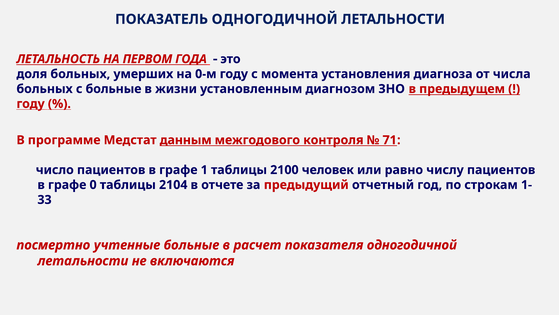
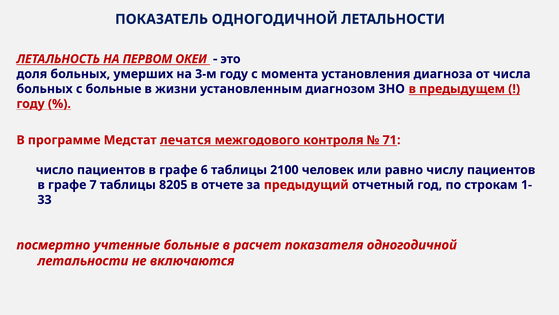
ГОДА: ГОДА -> ОКЕИ (191, 59)
0-м: 0-м -> 3-м (206, 74)
данным: данным -> лечатся (186, 140)
1: 1 -> 6 (204, 170)
0: 0 -> 7 (93, 185)
2104: 2104 -> 8205 (173, 185)
